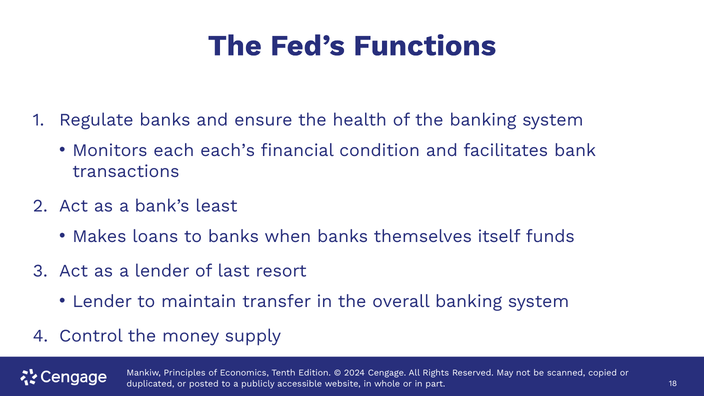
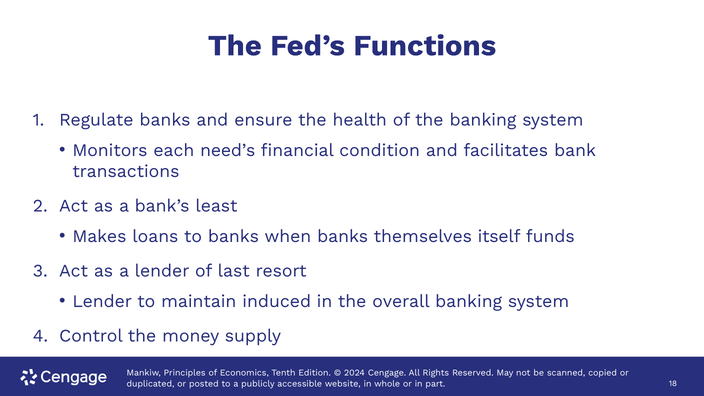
each’s: each’s -> need’s (228, 150)
transfer: transfer -> induced (277, 302)
